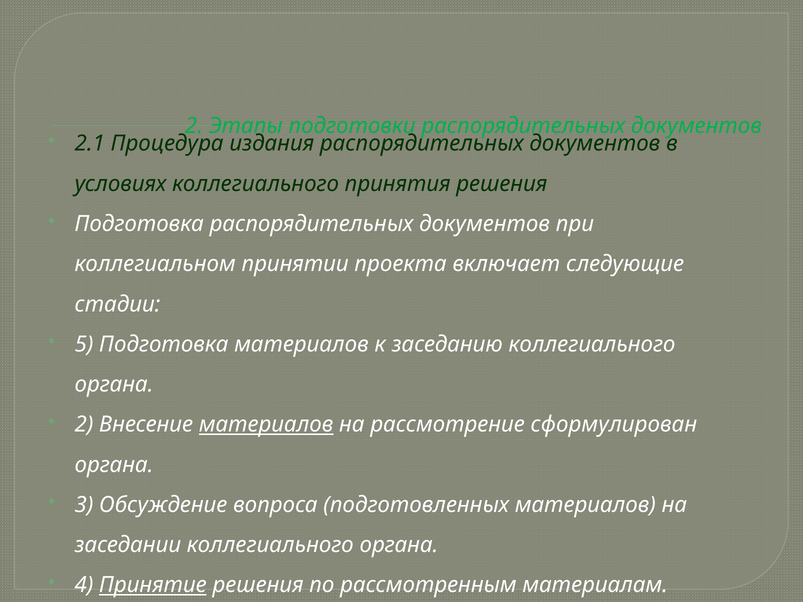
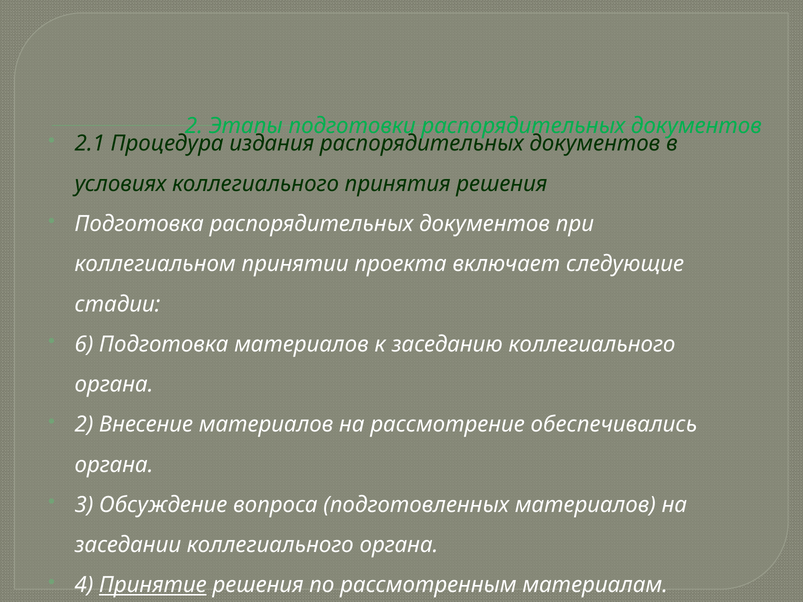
5: 5 -> 6 (84, 344)
материалов underline: present -> none (266, 425)
сформулирован: сформулирован -> обеспечивались (614, 425)
